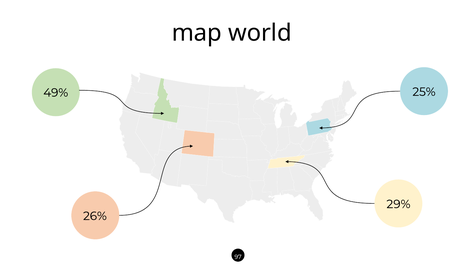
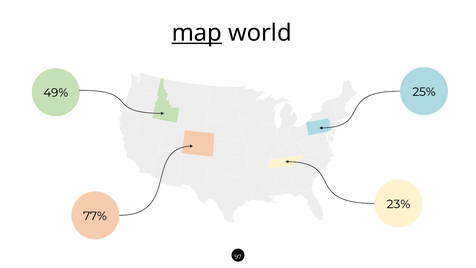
map underline: none -> present (197, 33)
29%: 29% -> 23% (398, 204)
26%: 26% -> 77% (95, 216)
